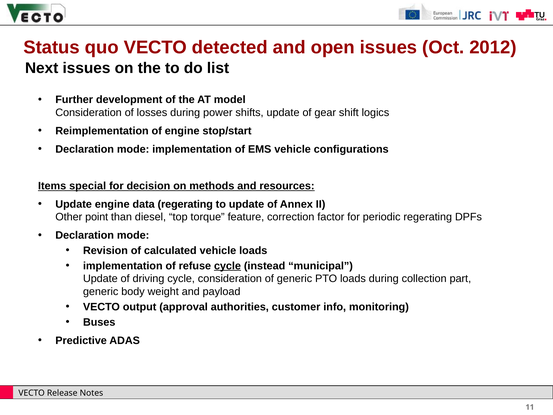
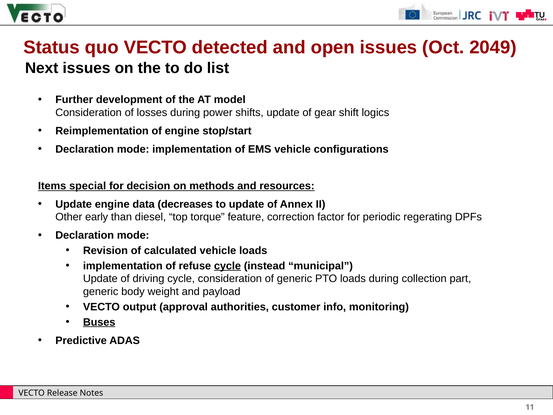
2012: 2012 -> 2049 (493, 48)
data regerating: regerating -> decreases (185, 204)
point: point -> early (97, 217)
Buses underline: none -> present (99, 322)
